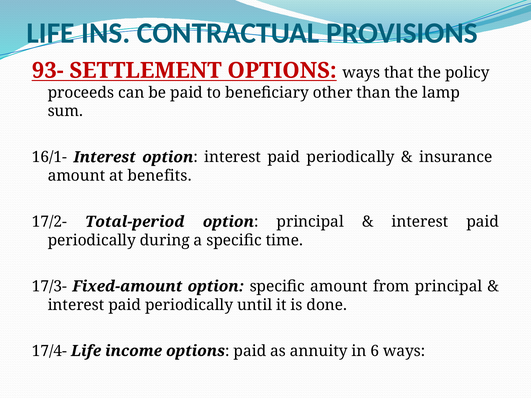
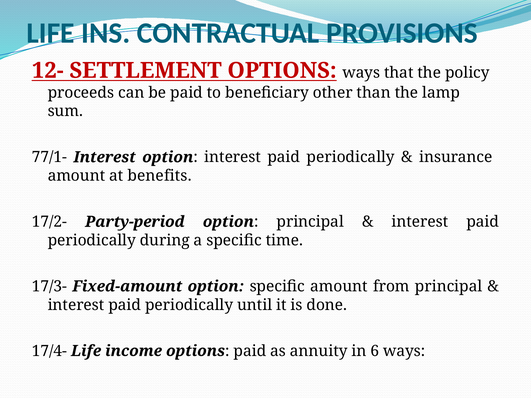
93-: 93- -> 12- (48, 71)
16/1-: 16/1- -> 77/1- (49, 157)
Total-period: Total-period -> Party-period (135, 222)
